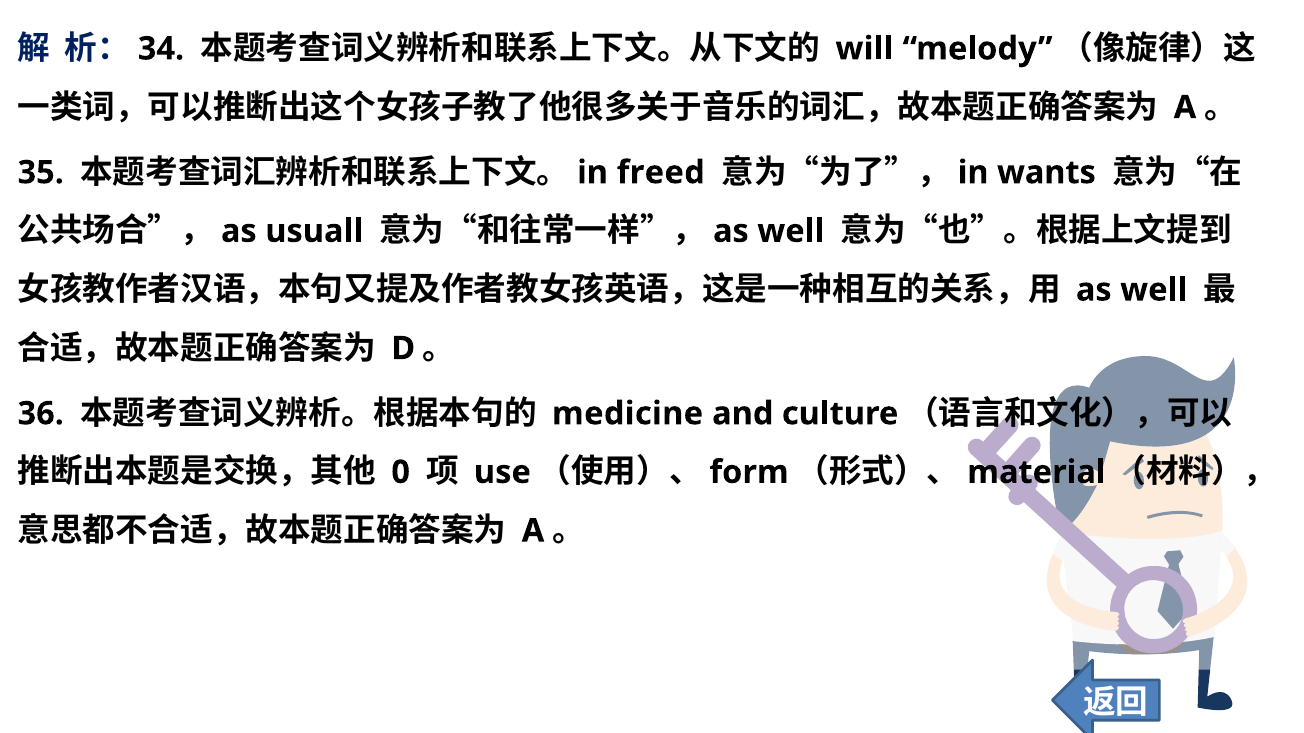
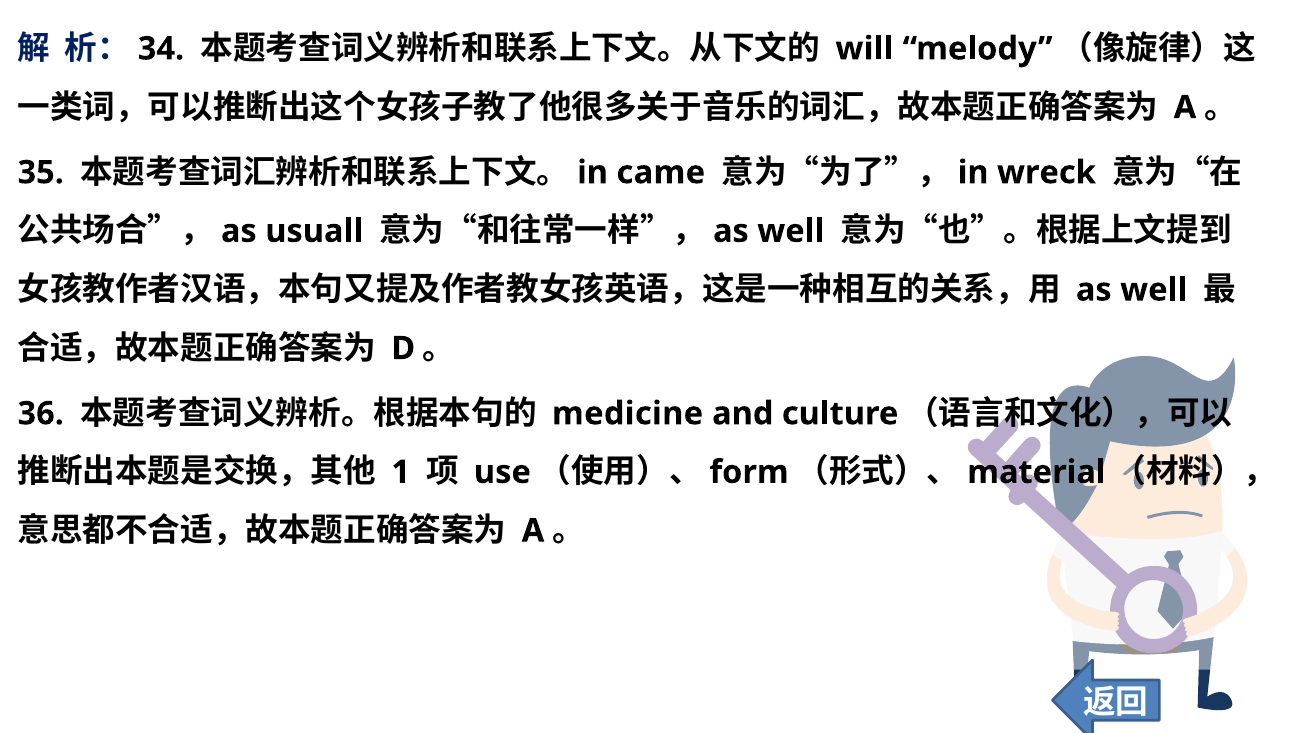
freed: freed -> came (661, 173)
wants: wants -> wreck (1046, 173)
0: 0 -> 1 (401, 473)
